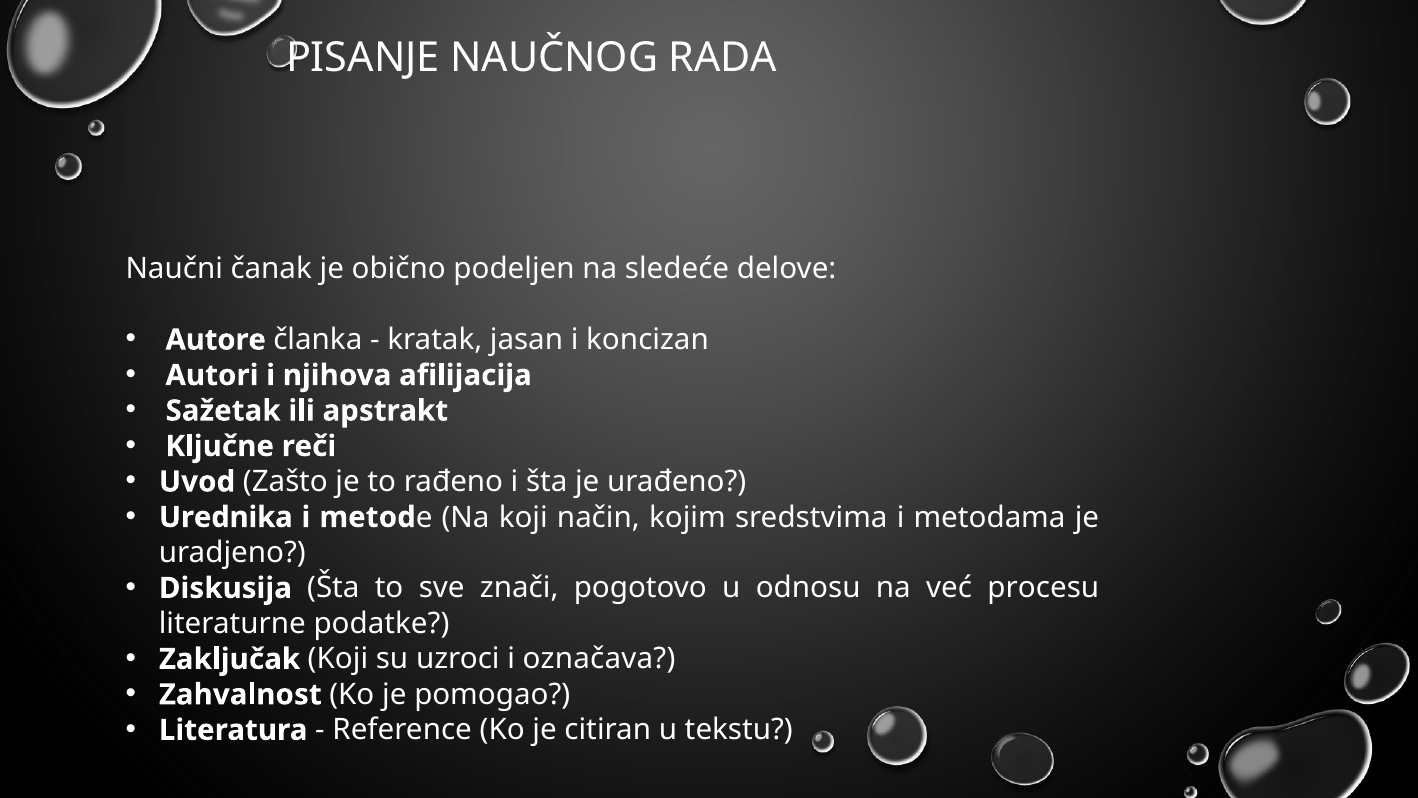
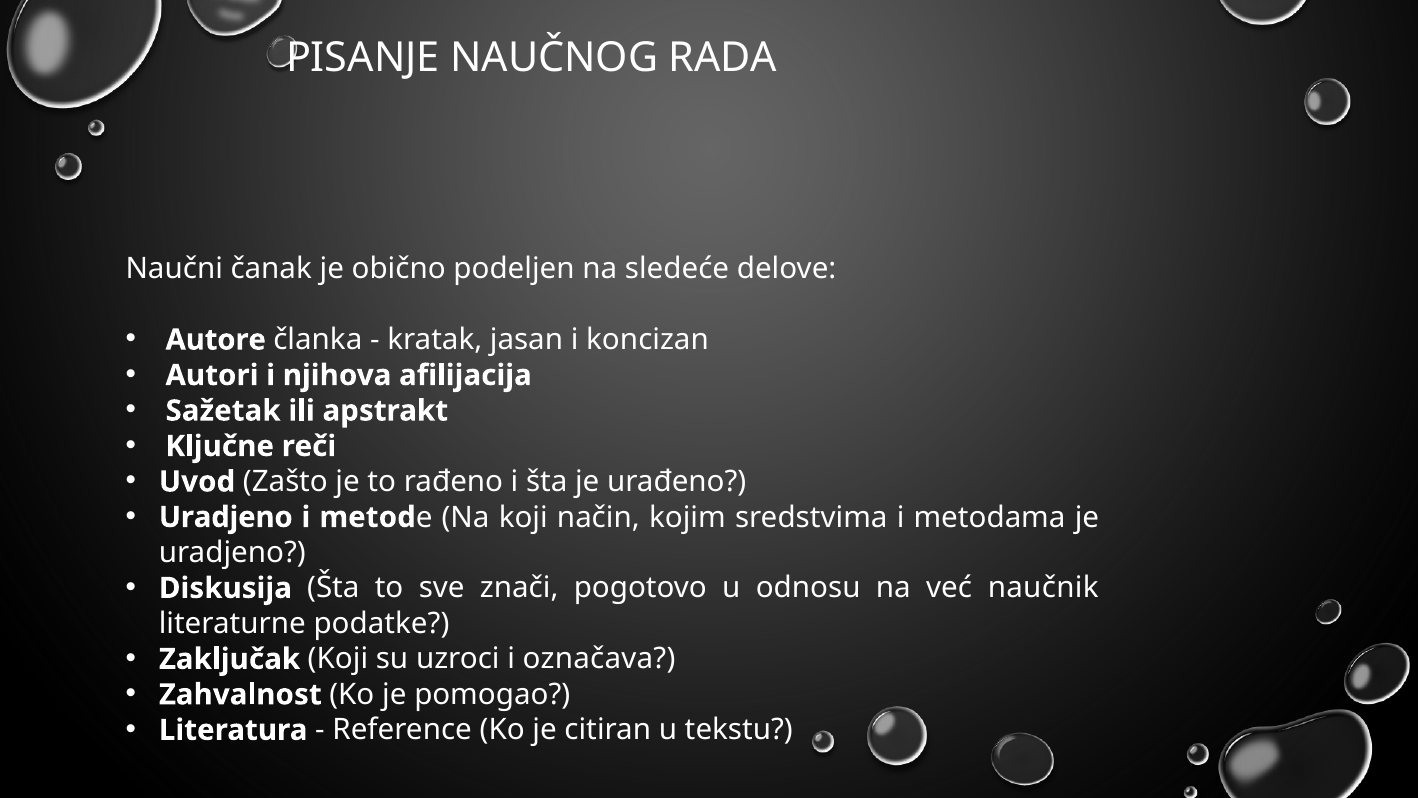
Urednika: Urednika -> Uradjeno (226, 517)
procesu: procesu -> naučnik (1043, 588)
